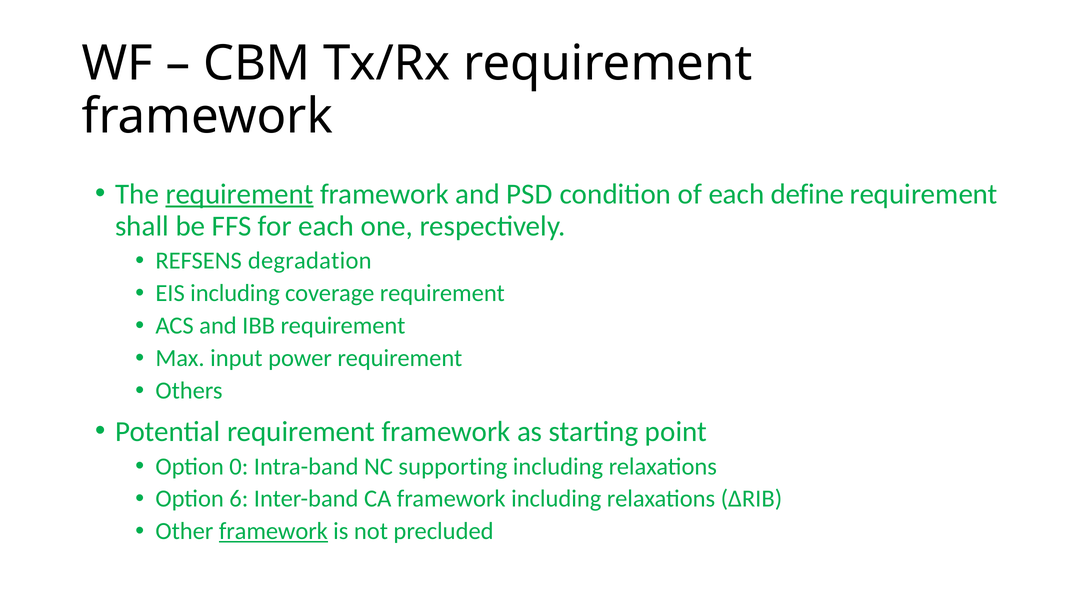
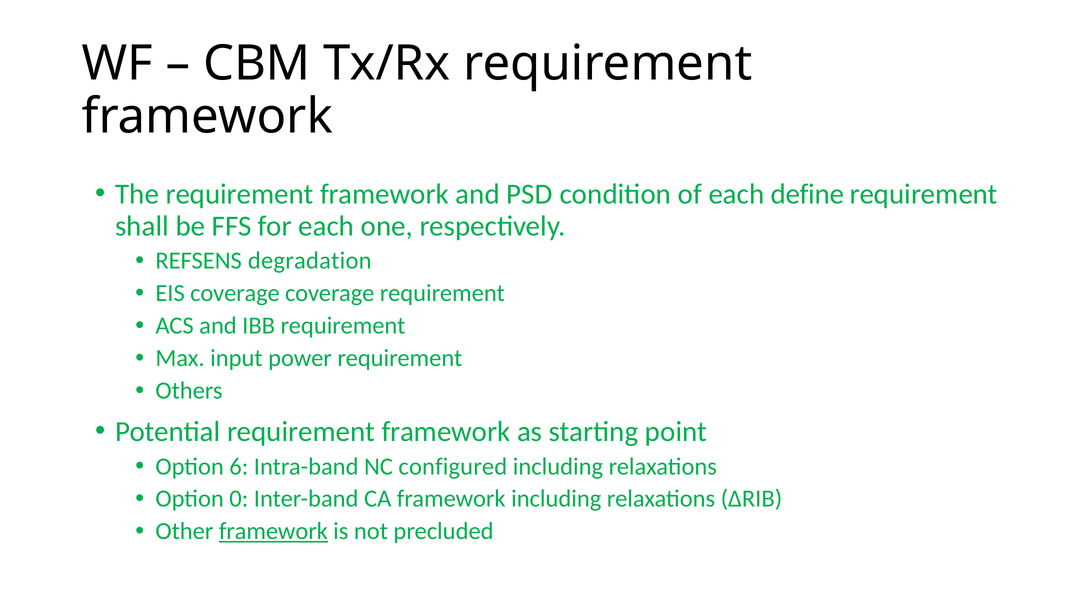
requirement underline: present -> none (240, 194)
EIS including: including -> coverage (235, 293)
0: 0 -> 6 (239, 466)
supporting: supporting -> configured (453, 466)
6: 6 -> 0 (239, 499)
